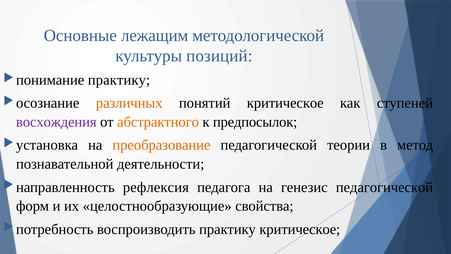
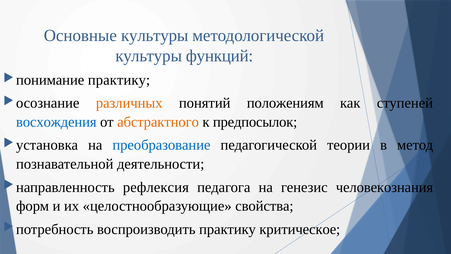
Основные лежащим: лежащим -> культуры (155, 36)
позиций: позиций -> функций (220, 56)
понятий критическое: критическое -> положениям (285, 103)
восхождения colour: purple -> blue (56, 122)
преобразование colour: orange -> blue (161, 145)
генезис педагогической: педагогической -> человекознания (385, 187)
